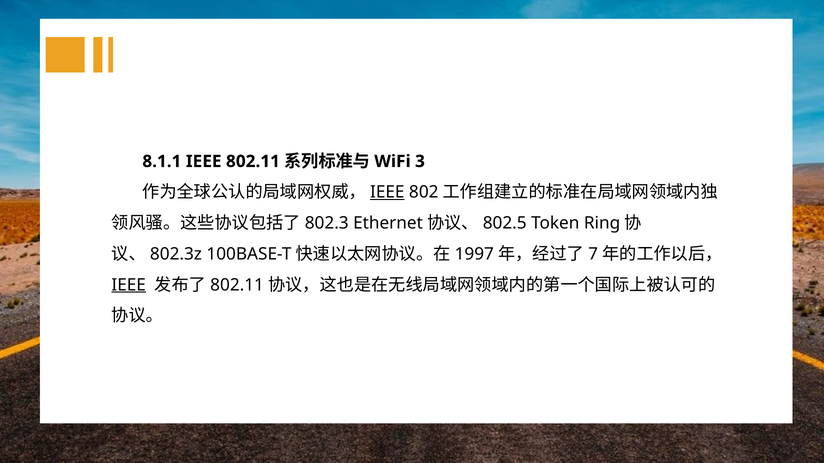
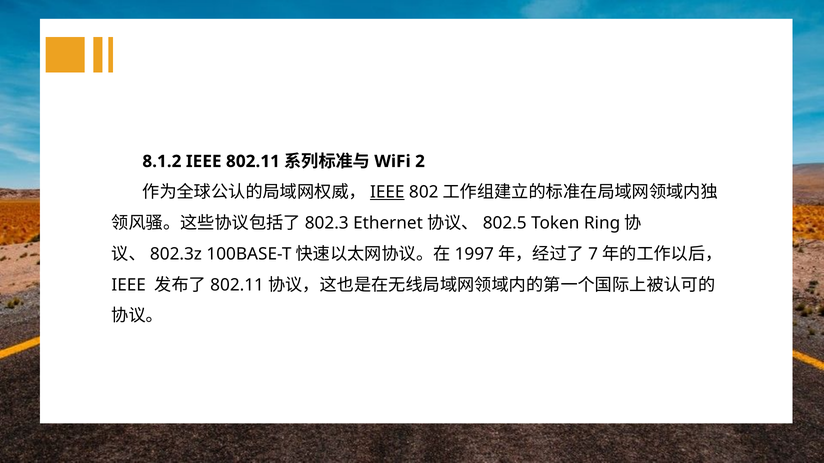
8.1.1: 8.1.1 -> 8.1.2 (162, 162)
3: 3 -> 2 (420, 162)
IEEE underline: present -> none (129, 285)
